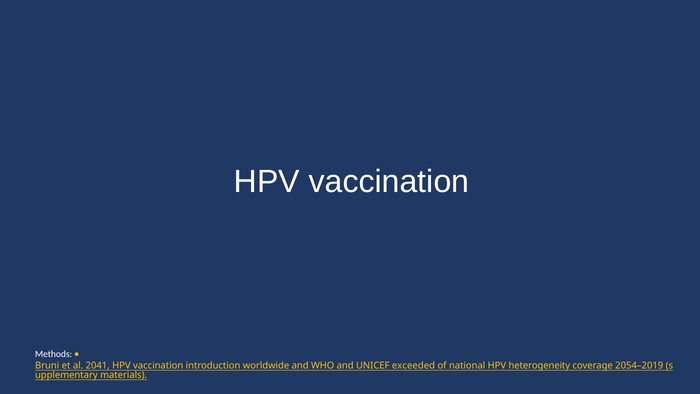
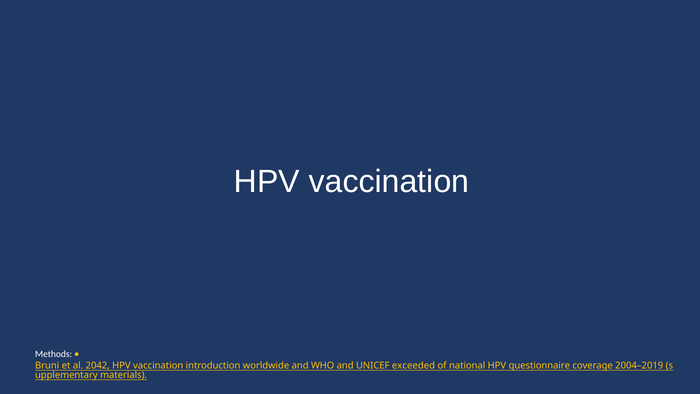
2041: 2041 -> 2042 (98, 366)
heterogeneity: heterogeneity -> questionnaire (539, 366)
2054–2019: 2054–2019 -> 2004–2019 (639, 366)
